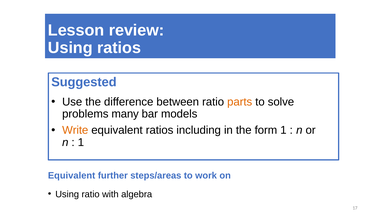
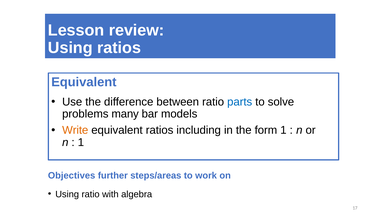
Suggested: Suggested -> Equivalent (84, 82)
parts colour: orange -> blue (240, 102)
Equivalent: Equivalent -> Objectives (72, 175)
